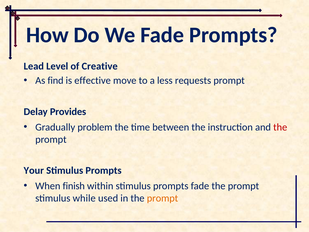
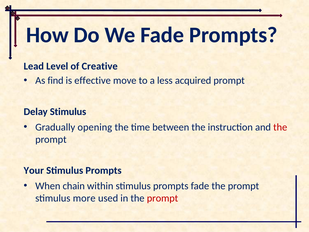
requests: requests -> acquired (193, 80)
Delay Provides: Provides -> Stimulus (68, 112)
problem: problem -> opening (95, 127)
finish: finish -> chain (74, 186)
while: while -> more (84, 198)
prompt colour: orange -> red (162, 198)
